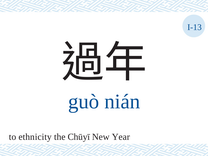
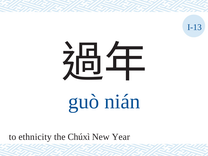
Chūyī: Chūyī -> Chúxì (79, 137)
